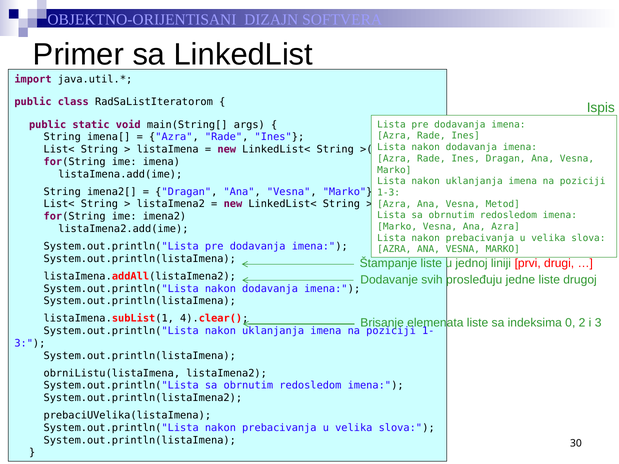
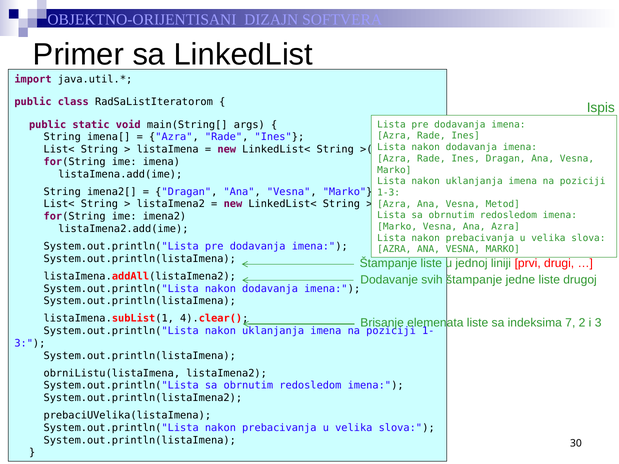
svih prosleđuju: prosleđuju -> štampanje (474, 280)
0: 0 -> 7 (570, 323)
